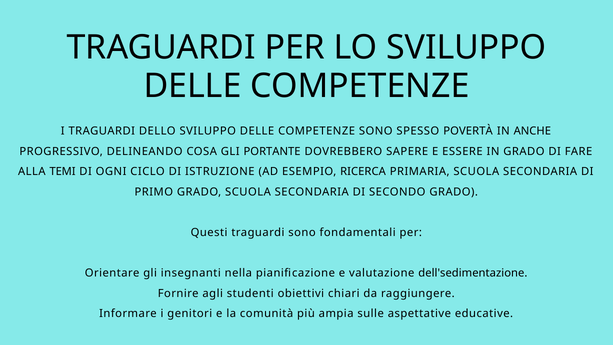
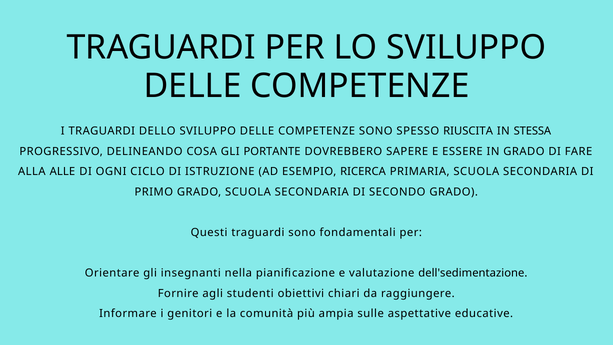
POVERTÀ: POVERTÀ -> RIUSCITA (468, 131)
ANCHE: ANCHE -> STESSA (532, 131)
TEMI: TEMI -> ALLE (62, 172)
